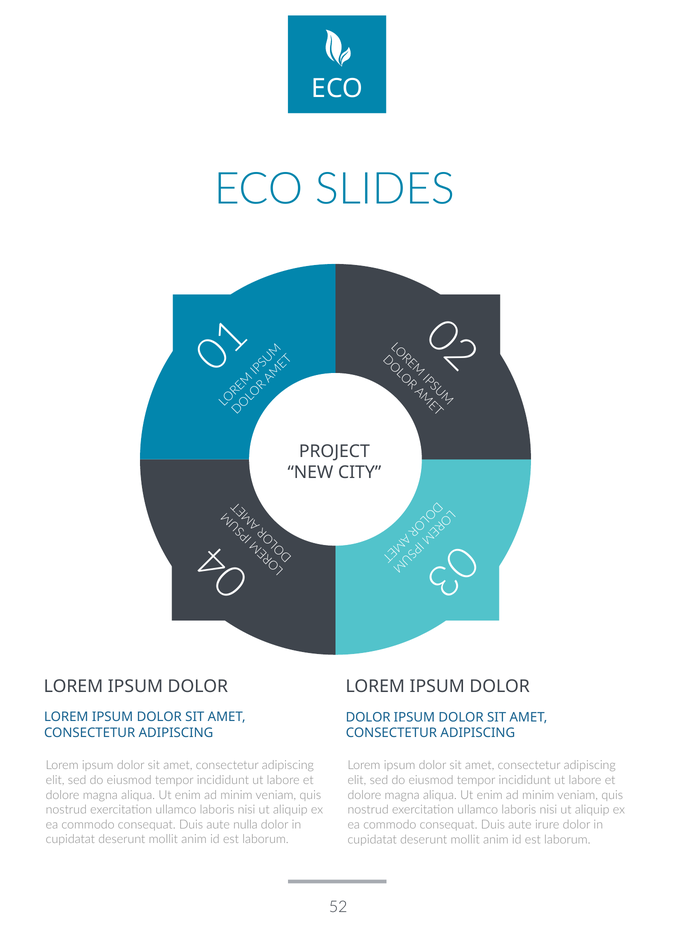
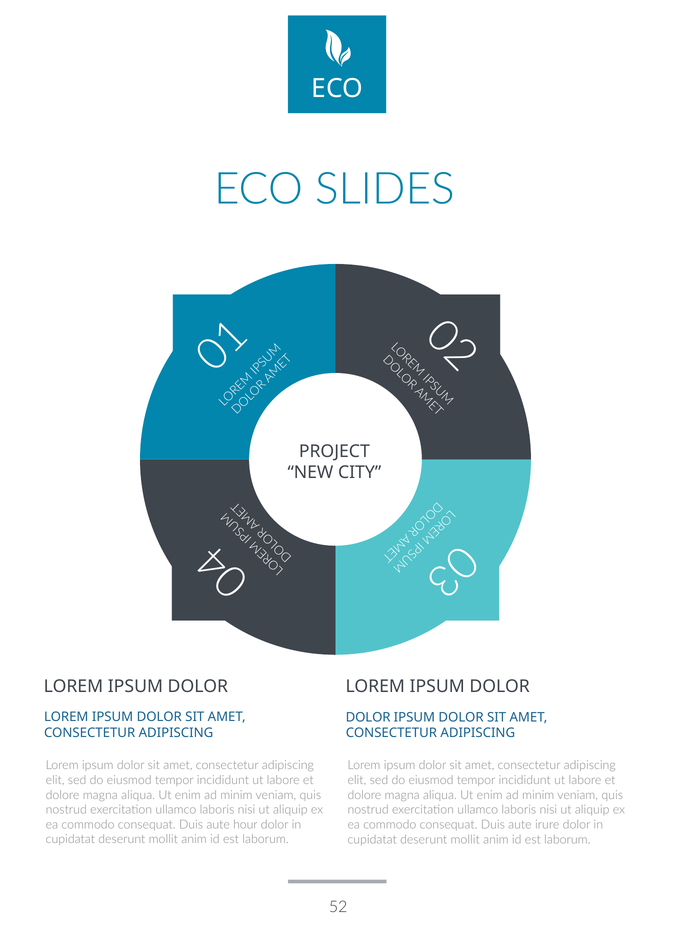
nulla: nulla -> hour (245, 825)
